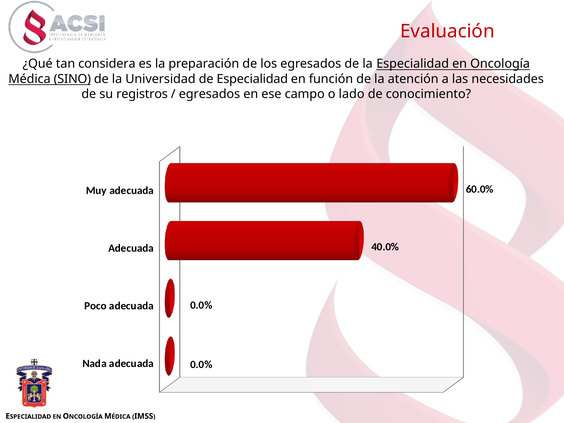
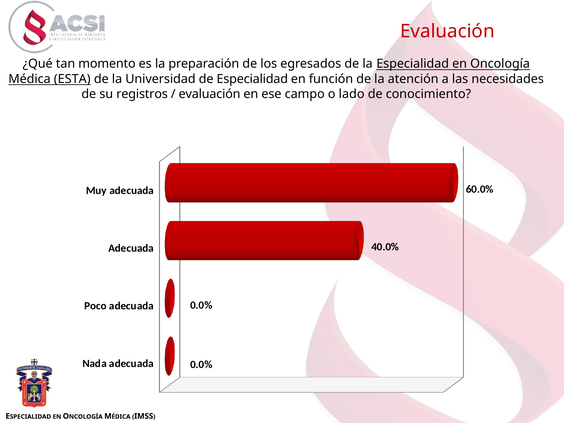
considera: considera -> momento (107, 64)
SINO: SINO -> ESTA (72, 79)
egresados: egresados -> evaluación (210, 94)
